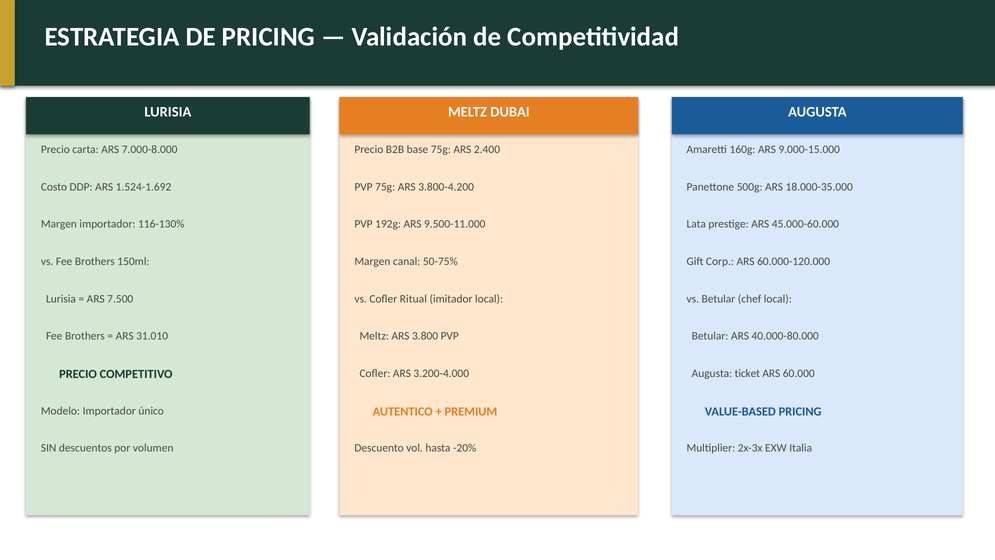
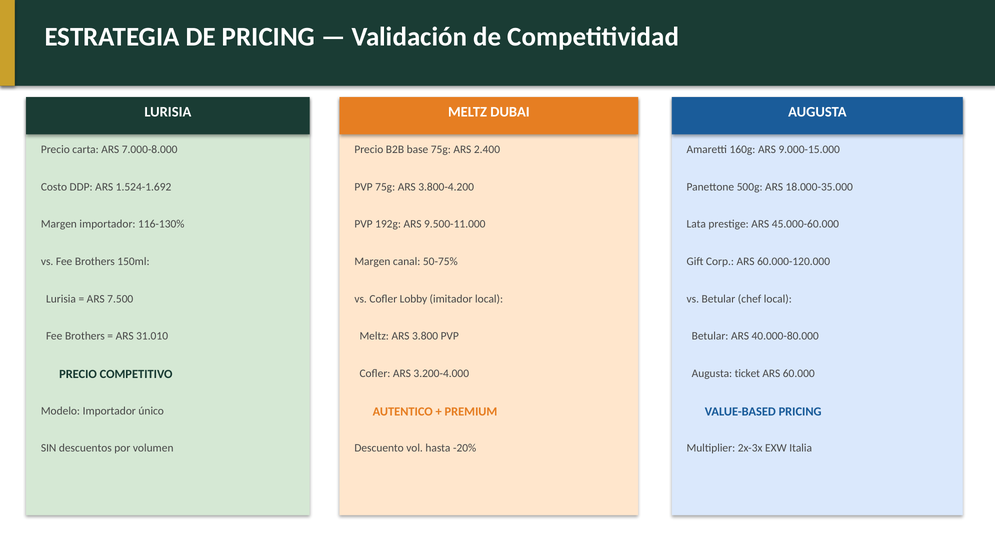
Ritual: Ritual -> Lobby (413, 299)
